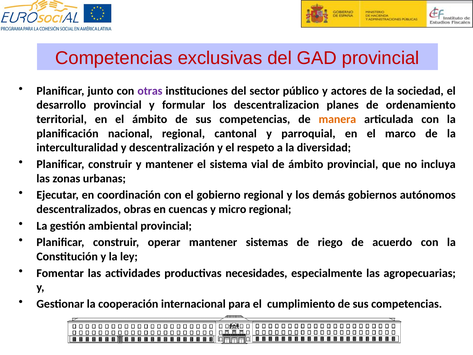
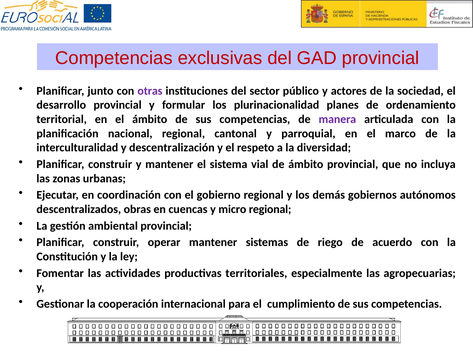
descentralizacion: descentralizacion -> plurinacionalidad (277, 105)
manera colour: orange -> purple (337, 119)
necesidades: necesidades -> territoriales (256, 273)
